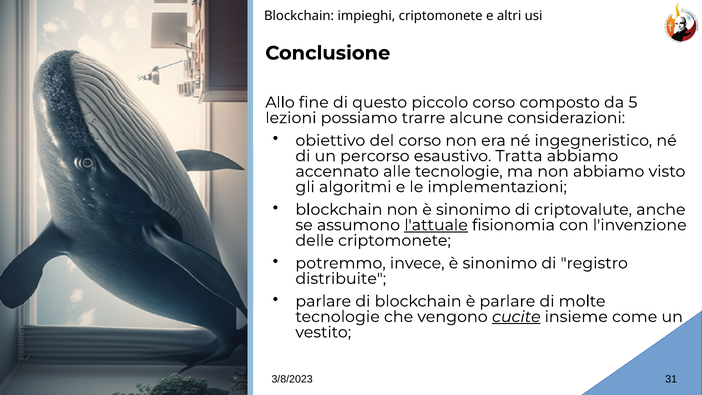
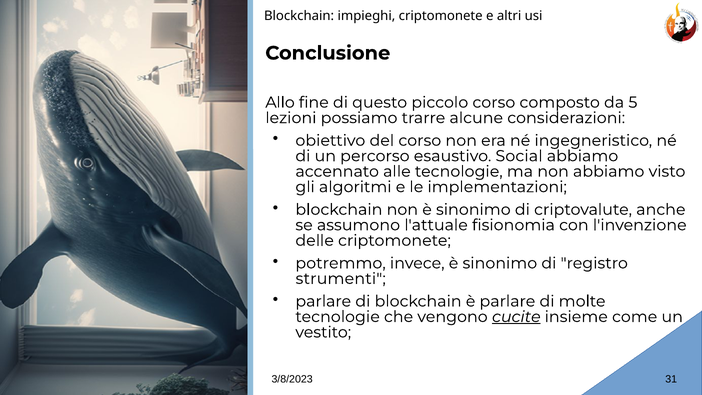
Tratta: Tratta -> Social (519, 156)
l'attuale underline: present -> none (436, 225)
distribuite: distribuite -> strumenti (341, 279)
